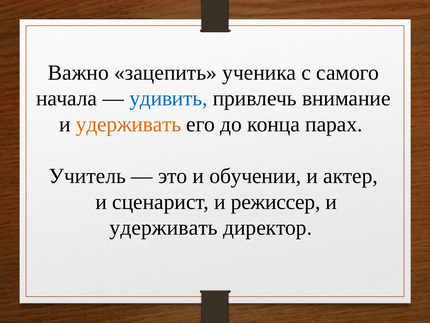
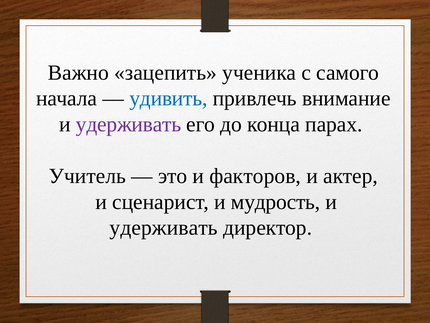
удерживать colour: orange -> purple (129, 124)
обучении: обучении -> факторов (255, 176)
режиссер: режиссер -> мудрость (276, 202)
